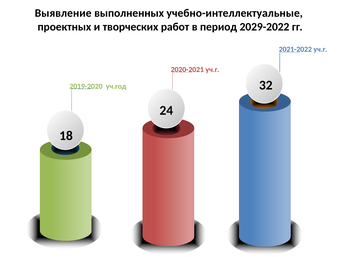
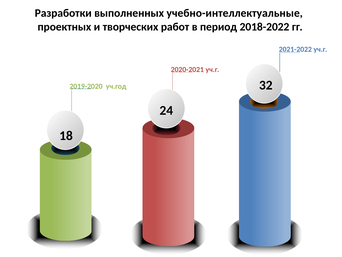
Выявление: Выявление -> Разработки (63, 13)
2029-2022: 2029-2022 -> 2018-2022 (264, 27)
